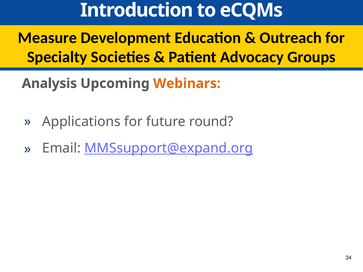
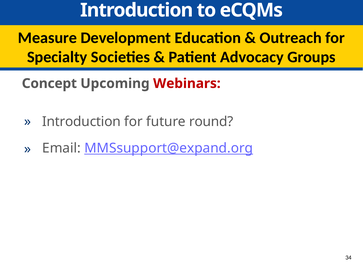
Analysis: Analysis -> Concept (49, 84)
Webinars colour: orange -> red (187, 84)
Applications: Applications -> Introduction (81, 122)
